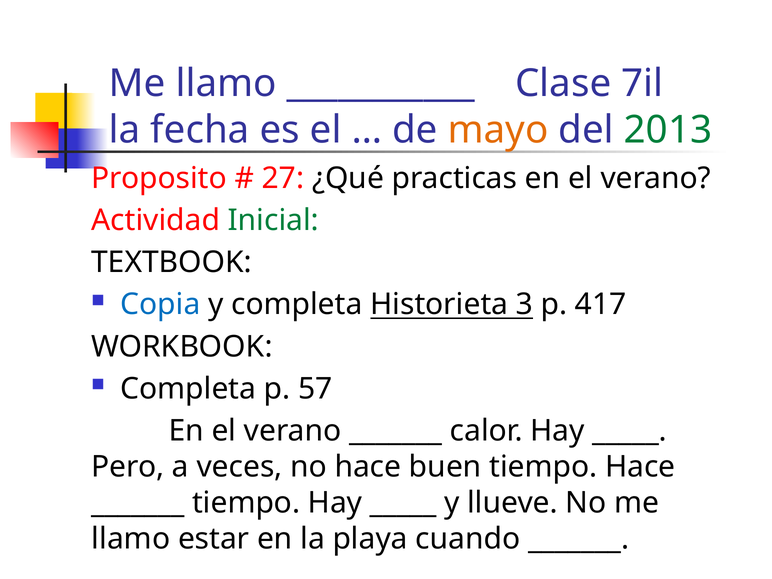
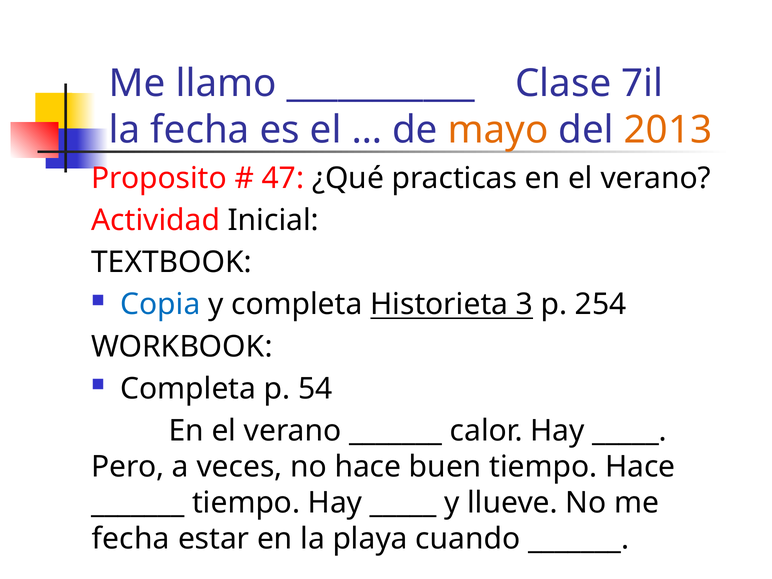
2013 colour: green -> orange (668, 130)
27: 27 -> 47 (283, 178)
Inicial colour: green -> black (273, 220)
417: 417 -> 254 (601, 305)
57: 57 -> 54 (315, 389)
llamo: llamo -> fecha (131, 539)
